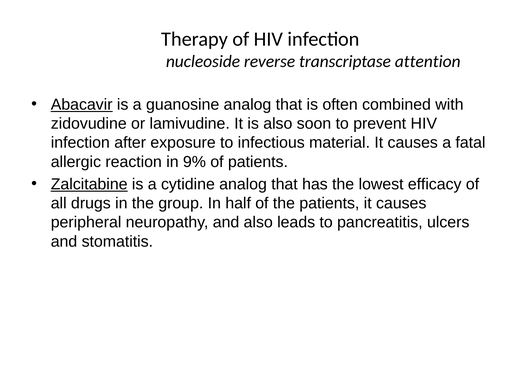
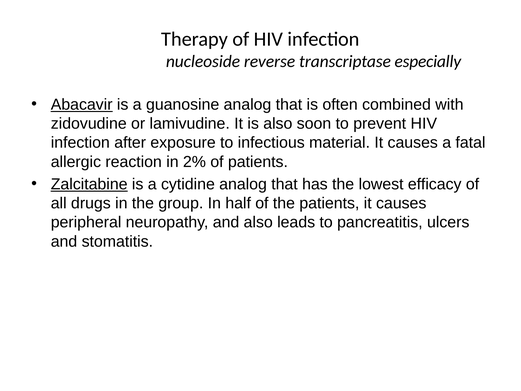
attention: attention -> especially (428, 62)
9%: 9% -> 2% (194, 162)
